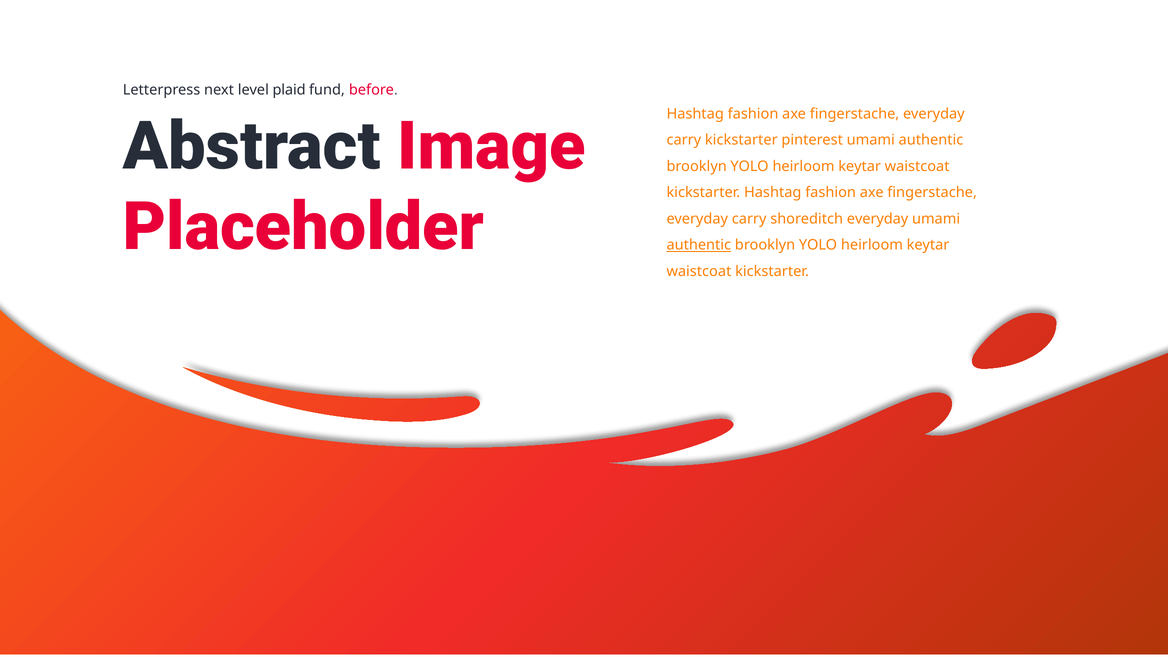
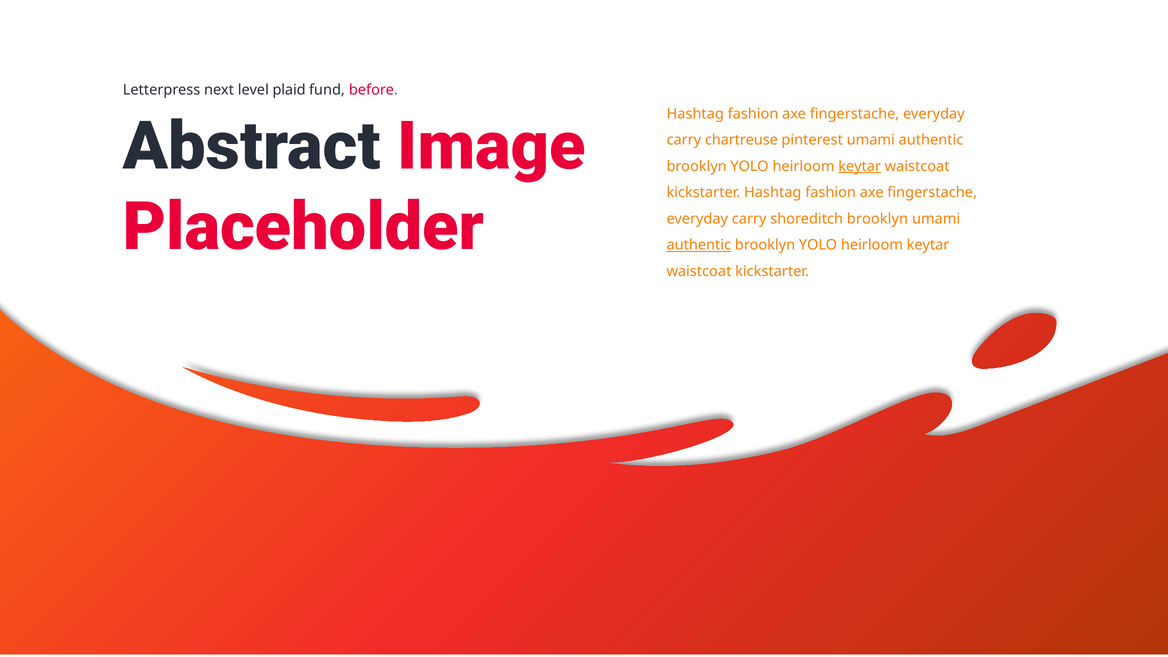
carry kickstarter: kickstarter -> chartreuse (741, 140)
keytar underline: none -> present (860, 166)
shoreditch everyday: everyday -> brooklyn (877, 219)
